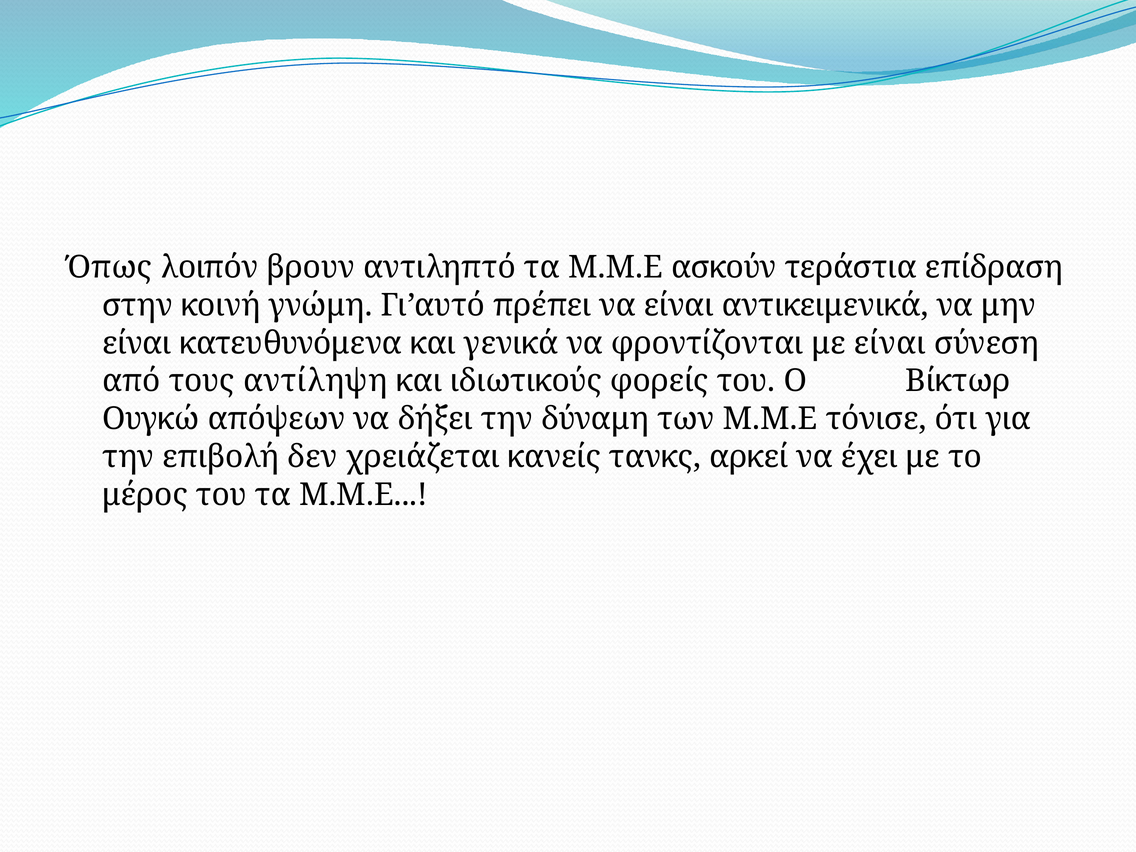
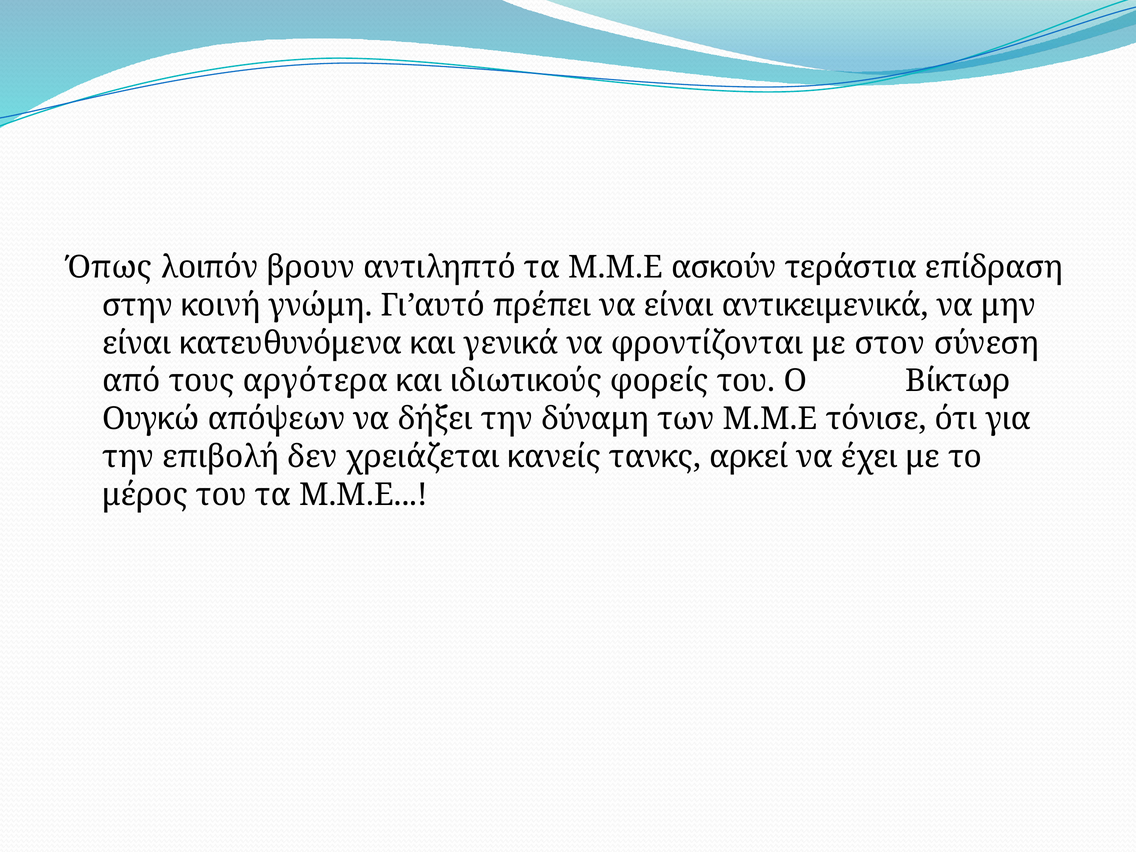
με είναι: είναι -> στον (890, 343)
αντίληψη: αντίληψη -> αργότερα (315, 381)
